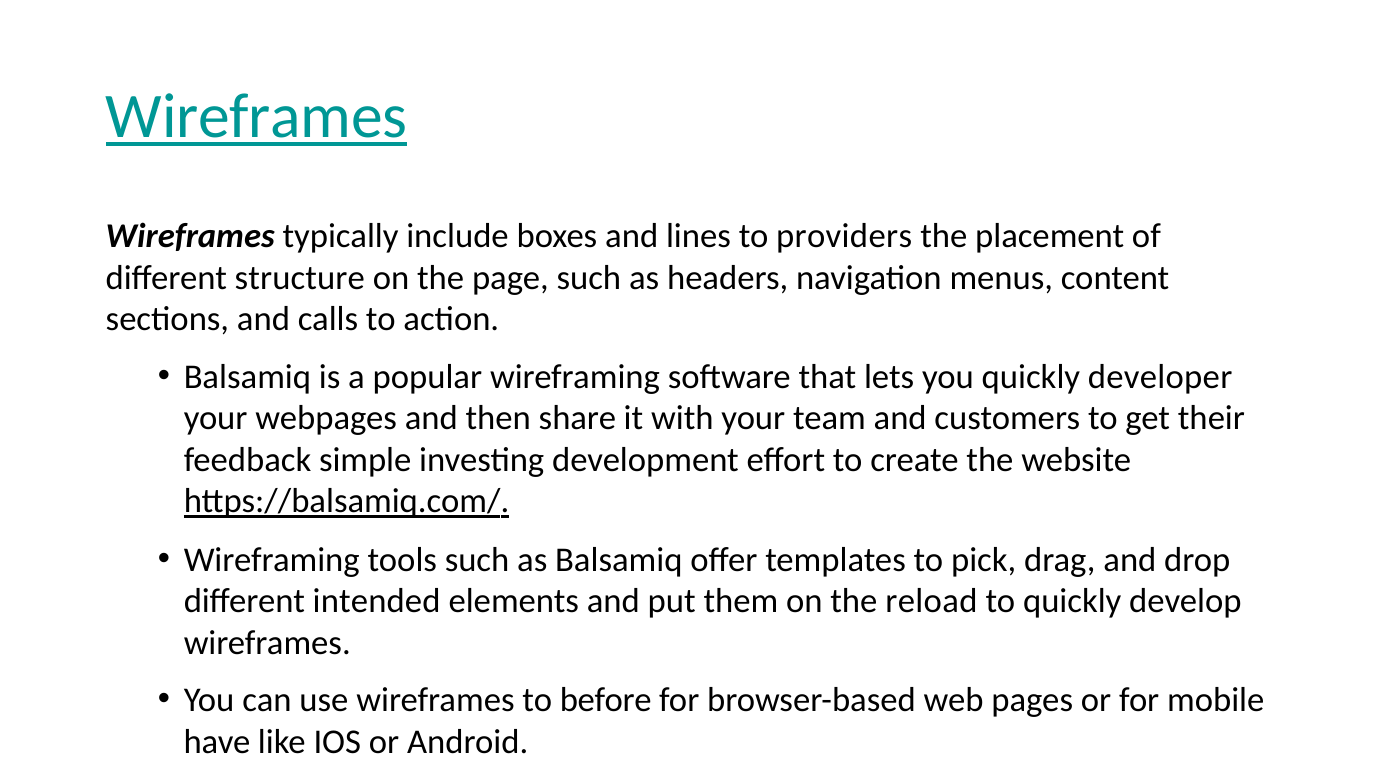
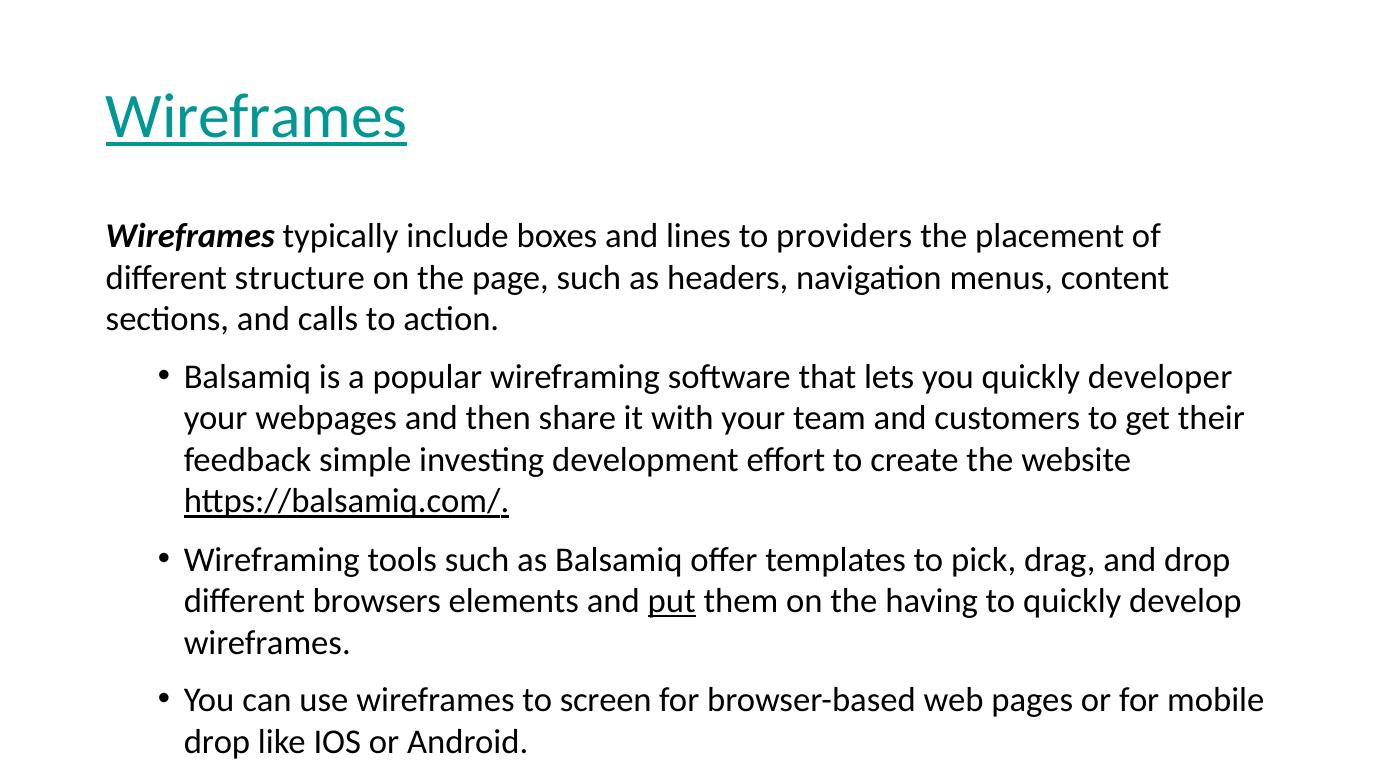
intended: intended -> browsers (377, 601)
put underline: none -> present (672, 601)
reload: reload -> having (932, 601)
before: before -> screen (606, 701)
have: have -> drop (217, 742)
